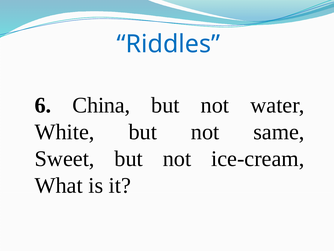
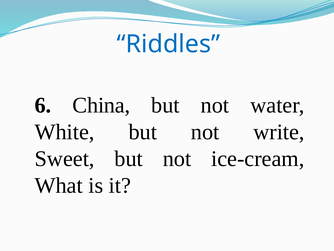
same: same -> write (279, 132)
